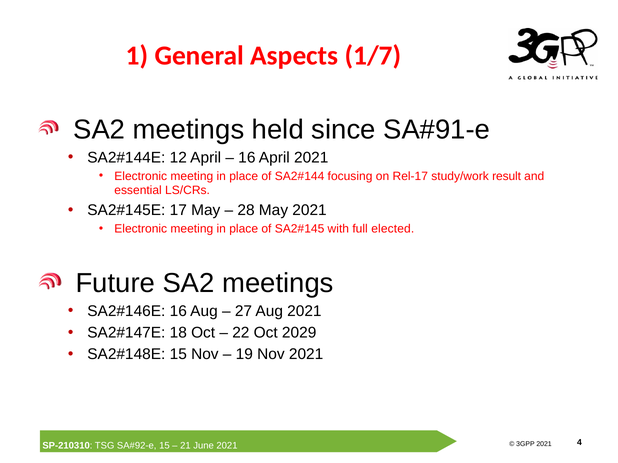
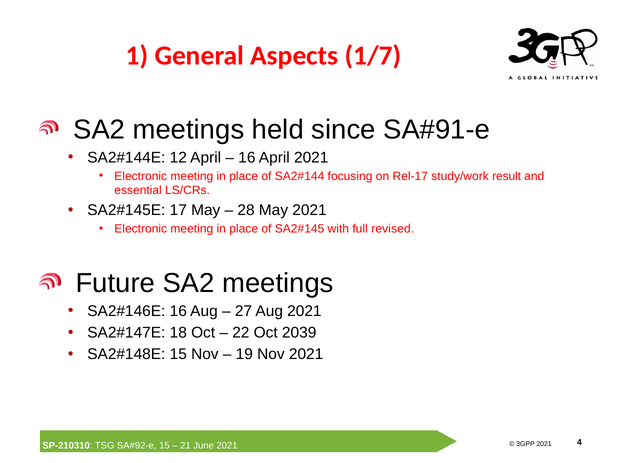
elected: elected -> revised (393, 229)
2029: 2029 -> 2039 (299, 333)
